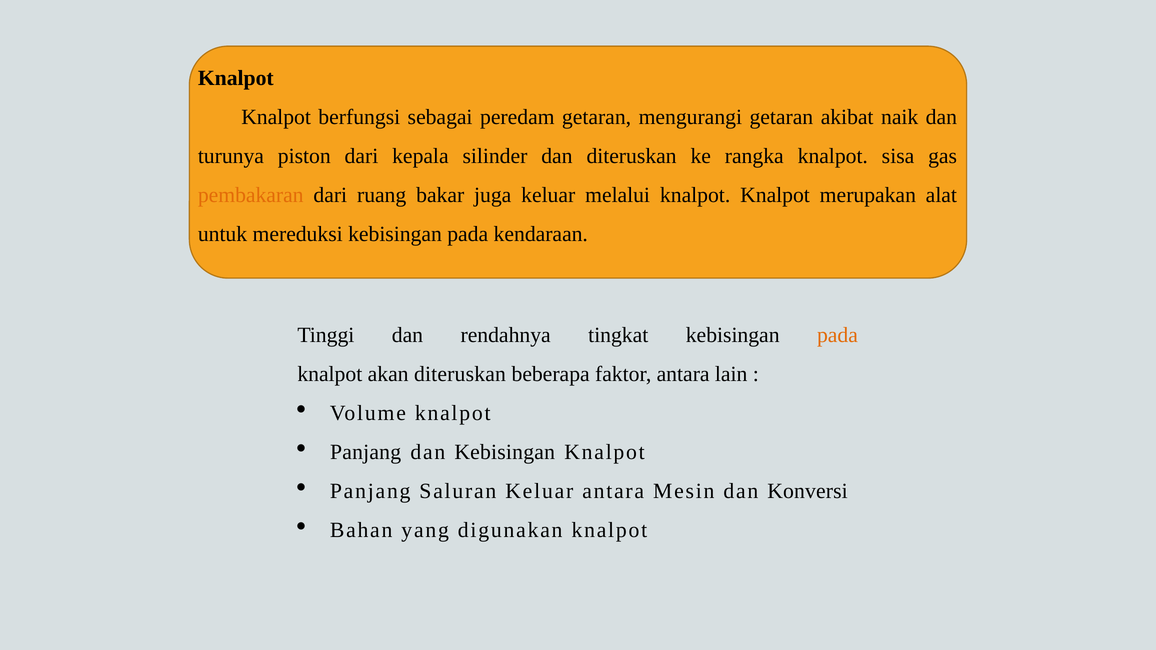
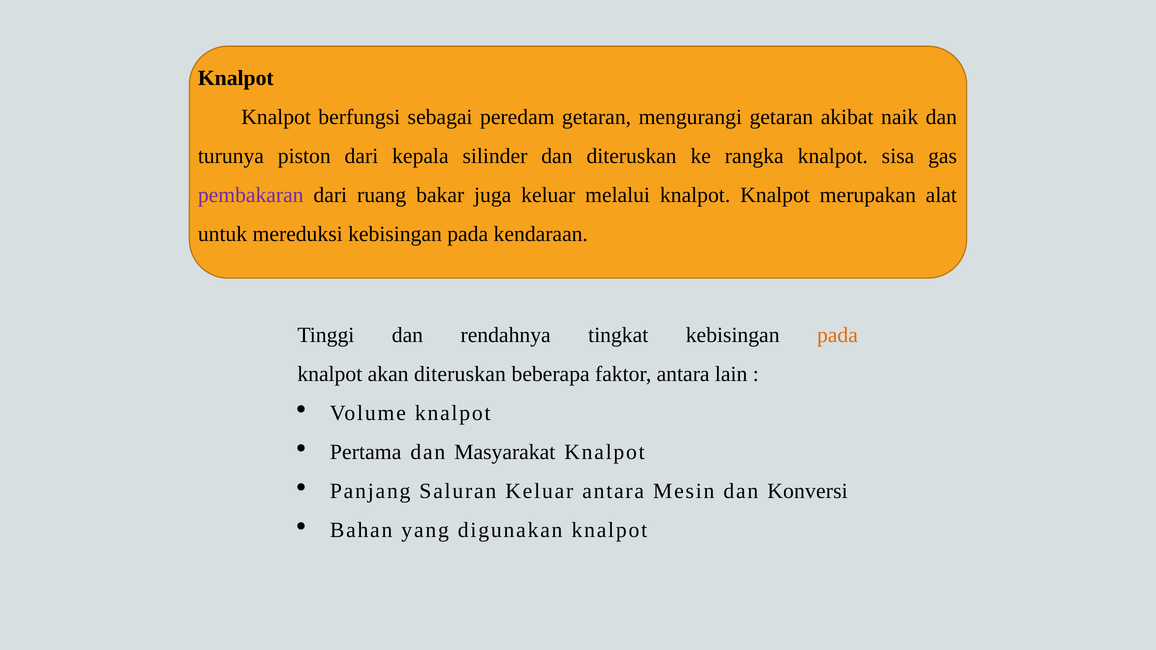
pembakaran colour: orange -> purple (251, 195)
Panjang: Panjang -> Pertama (366, 452)
dan Kebisingan: Kebisingan -> Masyarakat (505, 452)
